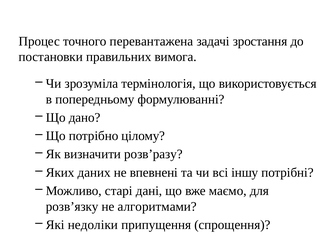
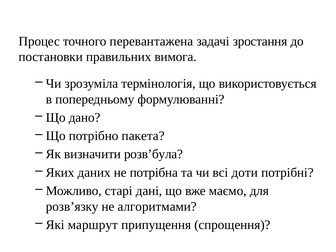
цілому: цілому -> пакета (143, 136)
розв’разу: розв’разу -> розв’була (153, 154)
впевнені: впевнені -> потрібна (154, 172)
іншу: іншу -> доти (245, 172)
недоліки: недоліки -> маршрут (93, 225)
